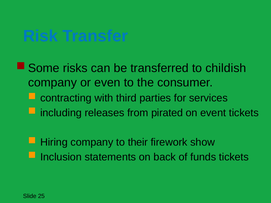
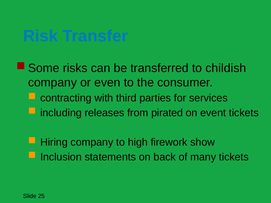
their: their -> high (138, 142)
funds: funds -> many (203, 157)
